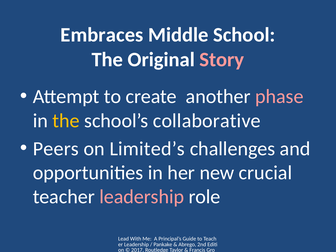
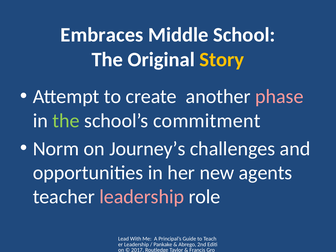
Story colour: pink -> yellow (222, 60)
the colour: yellow -> light green (66, 121)
collaborative: collaborative -> commitment (207, 121)
Peers: Peers -> Norm (56, 149)
Limited’s: Limited’s -> Journey’s (147, 149)
crucial: crucial -> agents (266, 173)
